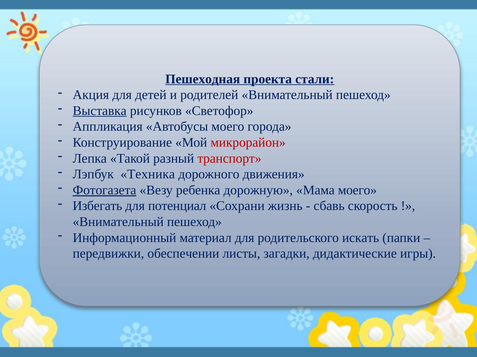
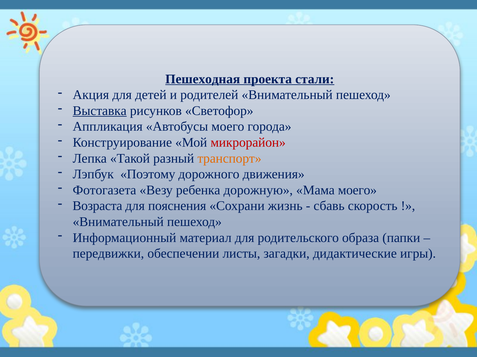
транспорт colour: red -> orange (229, 159)
Техника: Техника -> Поэтому (148, 175)
Фотогазета underline: present -> none (104, 190)
Избегать: Избегать -> Возраста (97, 206)
потенциал: потенциал -> пояснения (177, 206)
искать: искать -> образа (361, 238)
